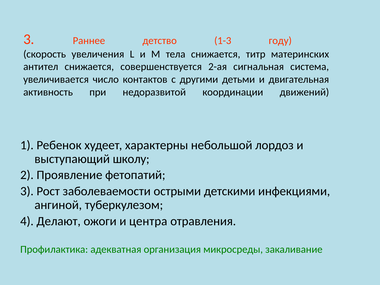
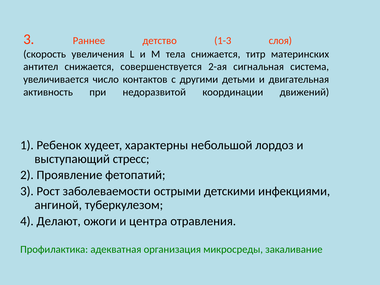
году: году -> слоя (280, 41)
школу: школу -> стресс (131, 159)
